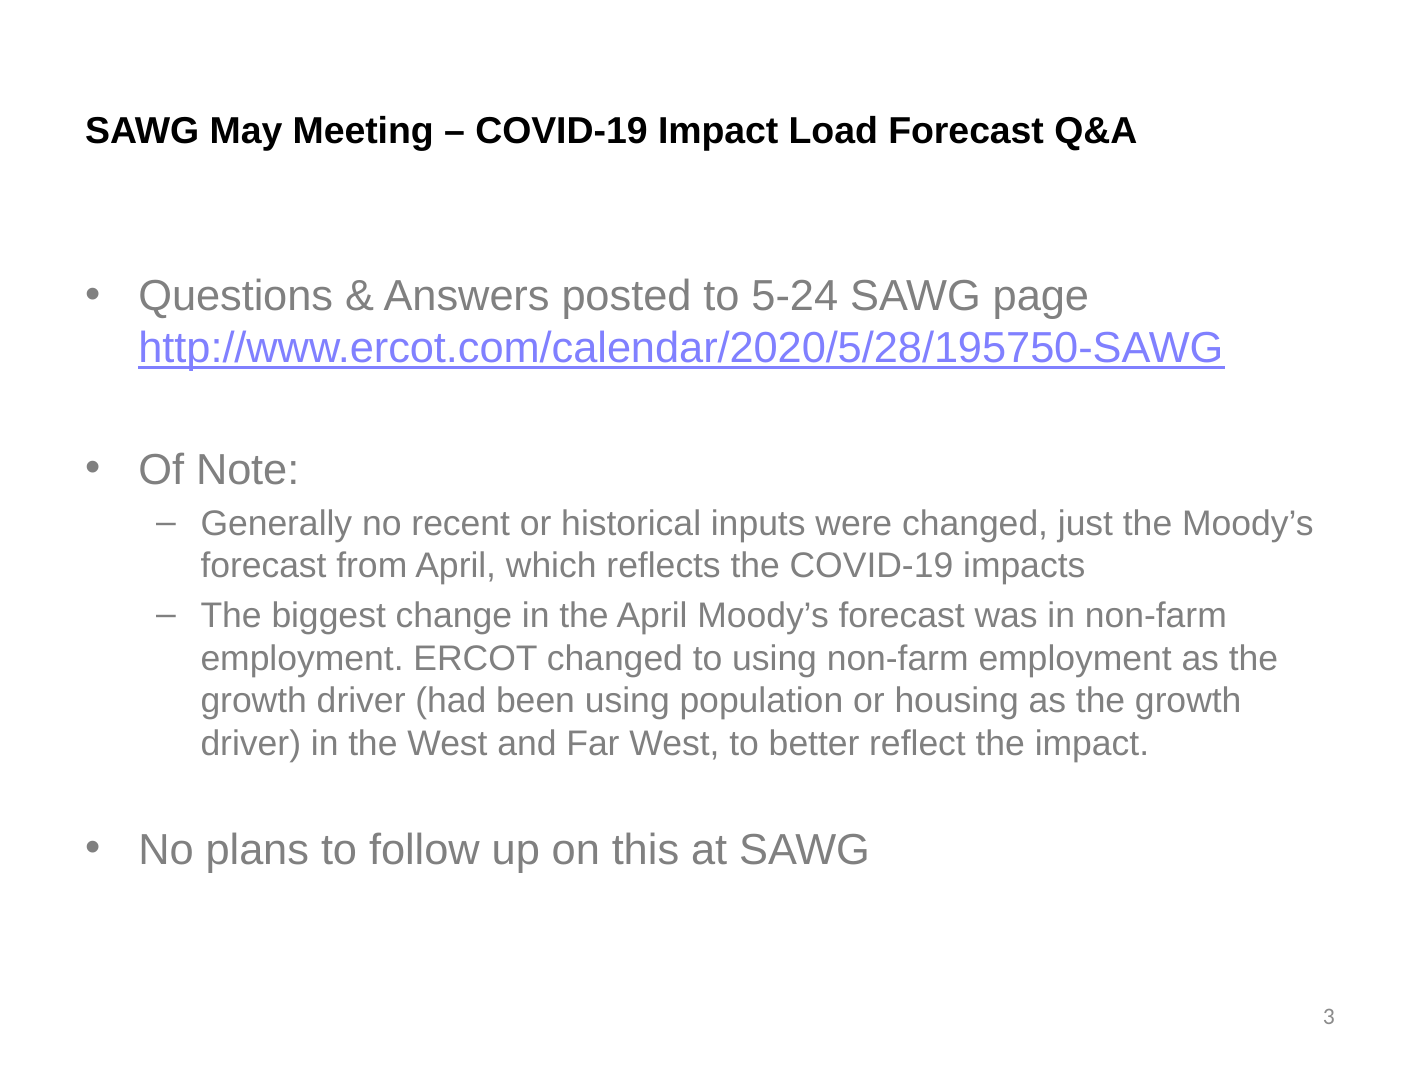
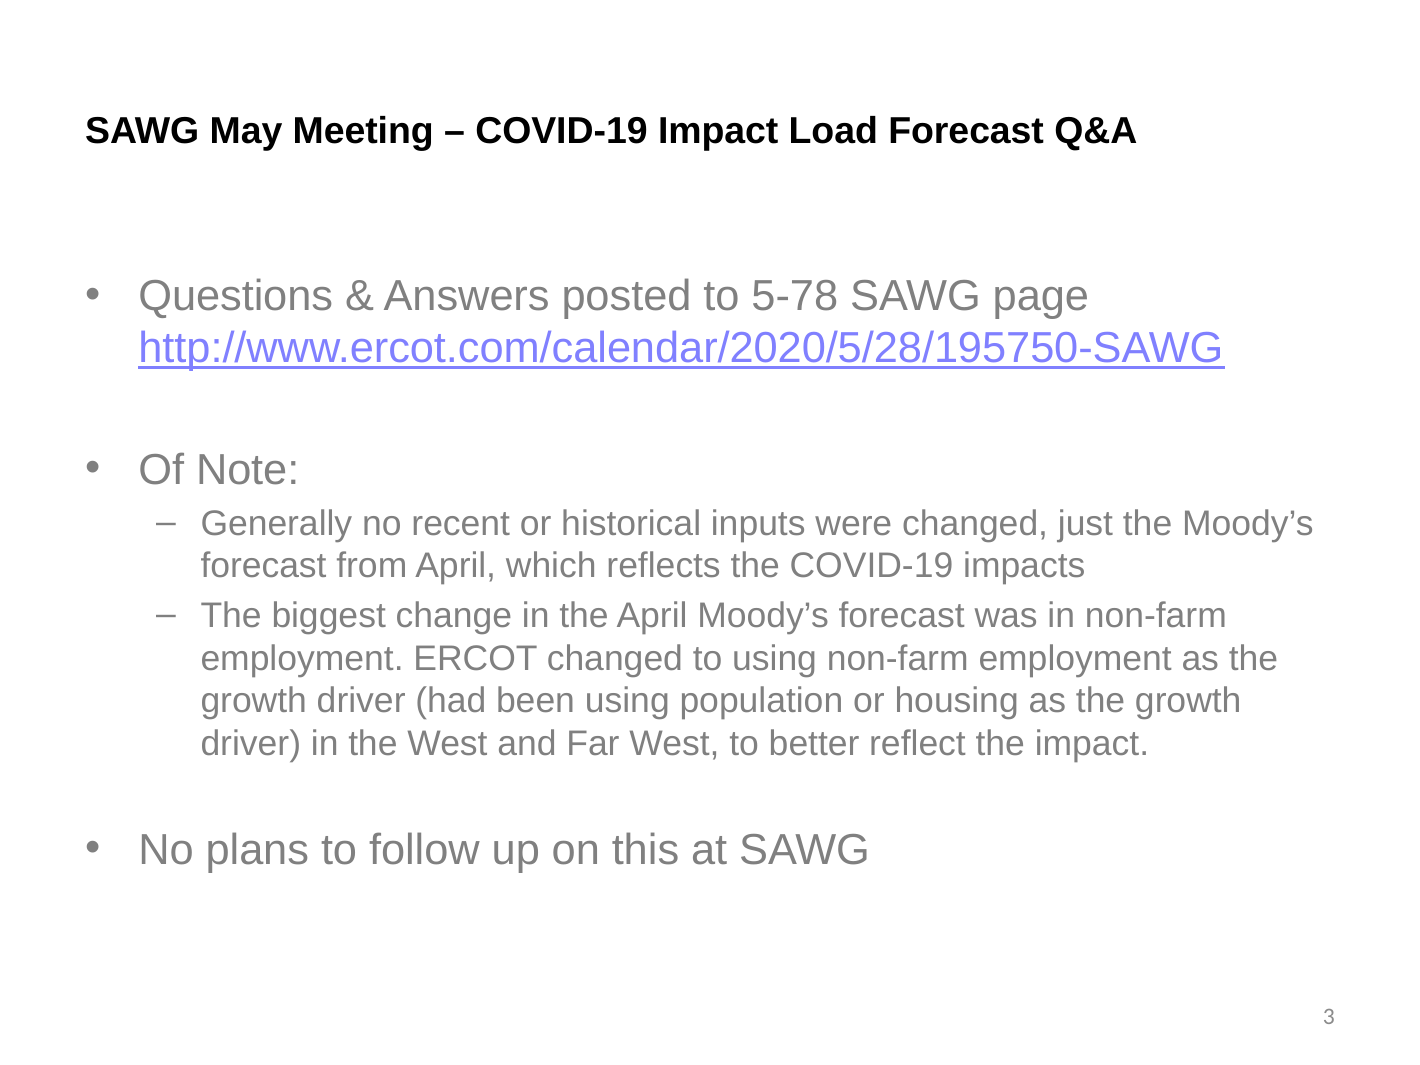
5-24: 5-24 -> 5-78 (795, 296)
